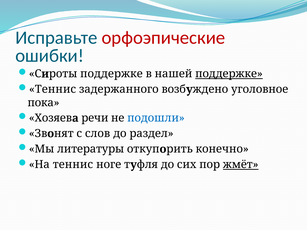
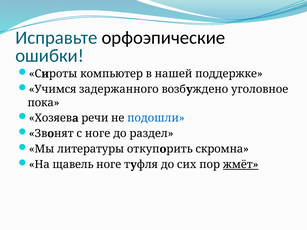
орфоэпические colour: red -> black (163, 38)
Сироты поддержке: поддержке -> компьютер (112, 74)
поддержке underline: present -> none (229, 74)
Теннис: Теннис -> Учимся (53, 89)
с слов: слов -> ноге (98, 134)
конечно: конечно -> скромна (222, 149)
На теннис: теннис -> щавель (73, 165)
